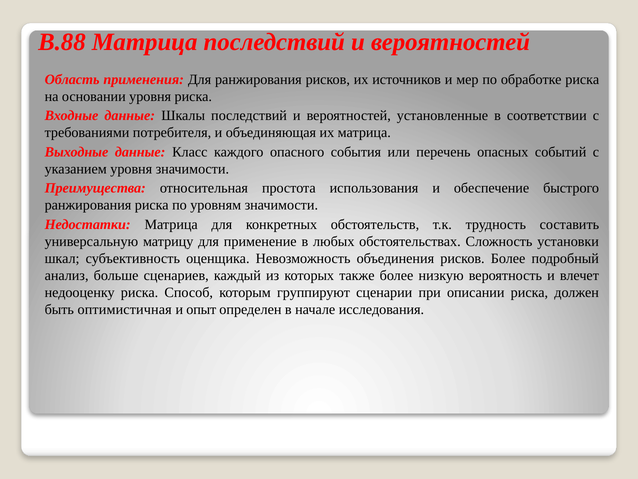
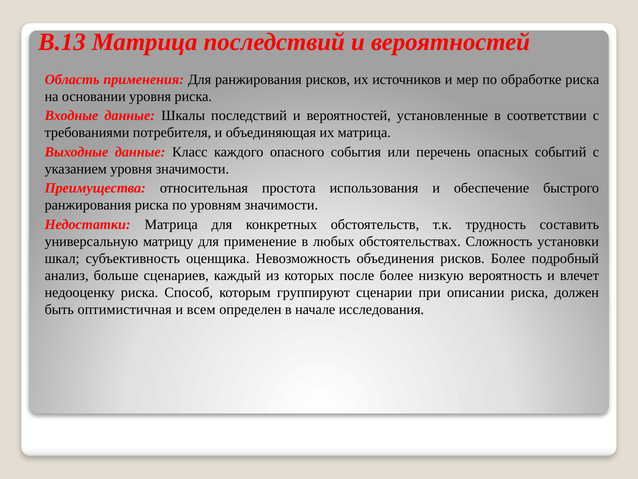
B.88: B.88 -> B.13 (62, 42)
также: также -> после (357, 275)
опыт: опыт -> всем (201, 309)
